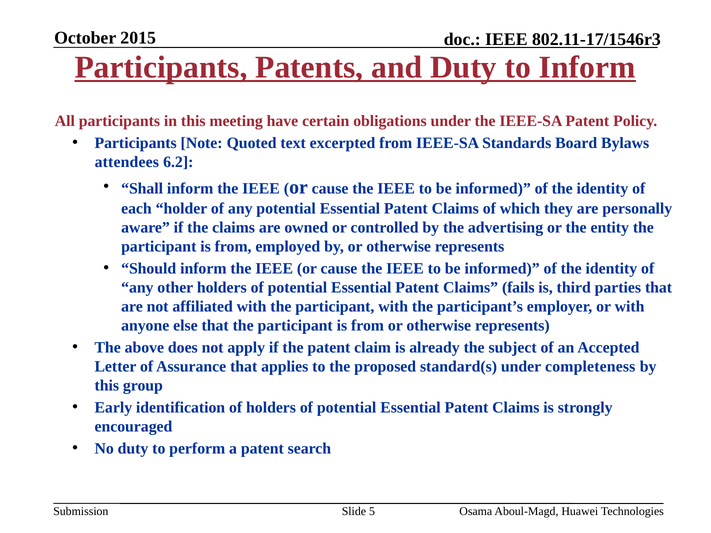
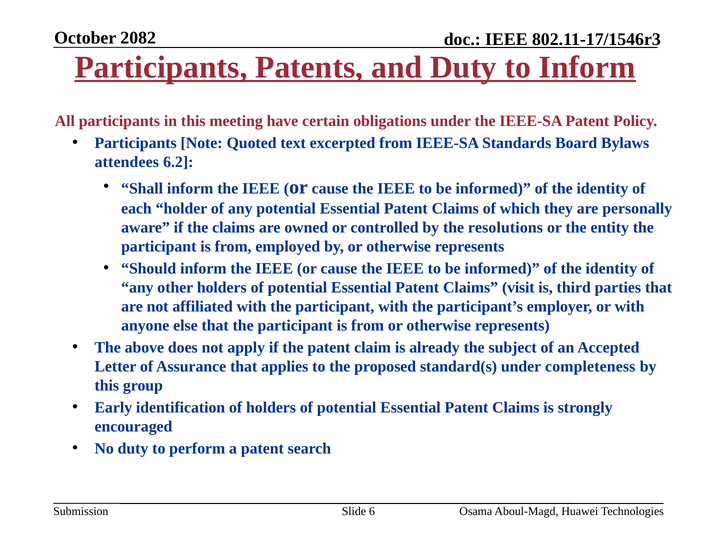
2015: 2015 -> 2082 (138, 38)
advertising: advertising -> resolutions (505, 228)
fails: fails -> visit (518, 288)
5: 5 -> 6 (372, 511)
